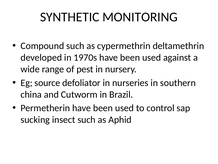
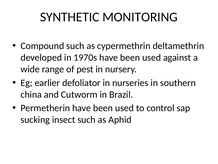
source: source -> earlier (47, 83)
